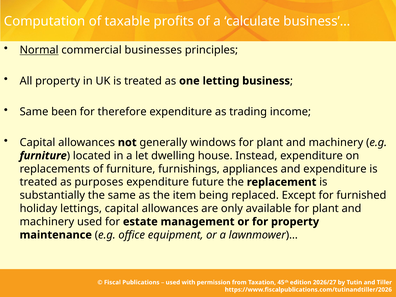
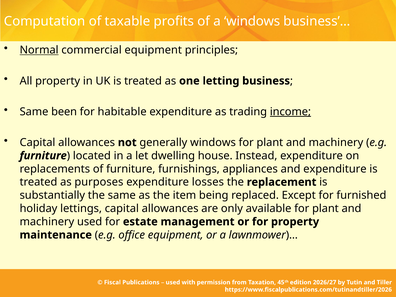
a calculate: calculate -> windows (252, 21)
commercial businesses: businesses -> equipment (153, 50)
therefore: therefore -> habitable (122, 112)
income underline: none -> present (290, 112)
future: future -> losses (208, 182)
